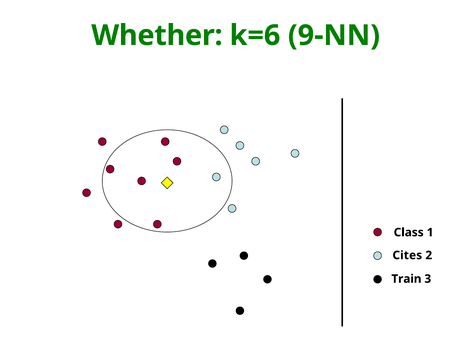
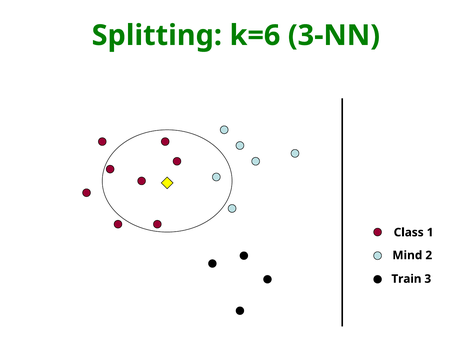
Whether: Whether -> Splitting (157, 35)
9-NN: 9-NN -> 3-NN (334, 35)
Cites: Cites -> Mind (407, 255)
